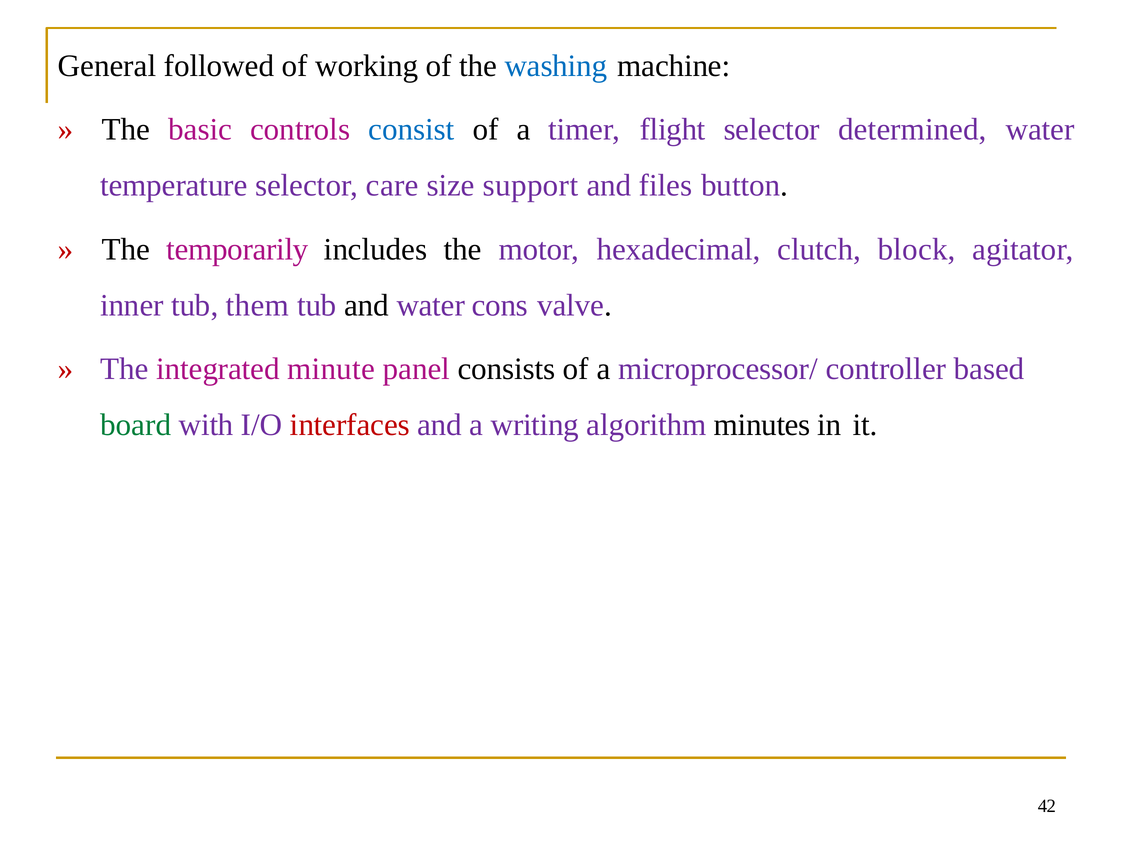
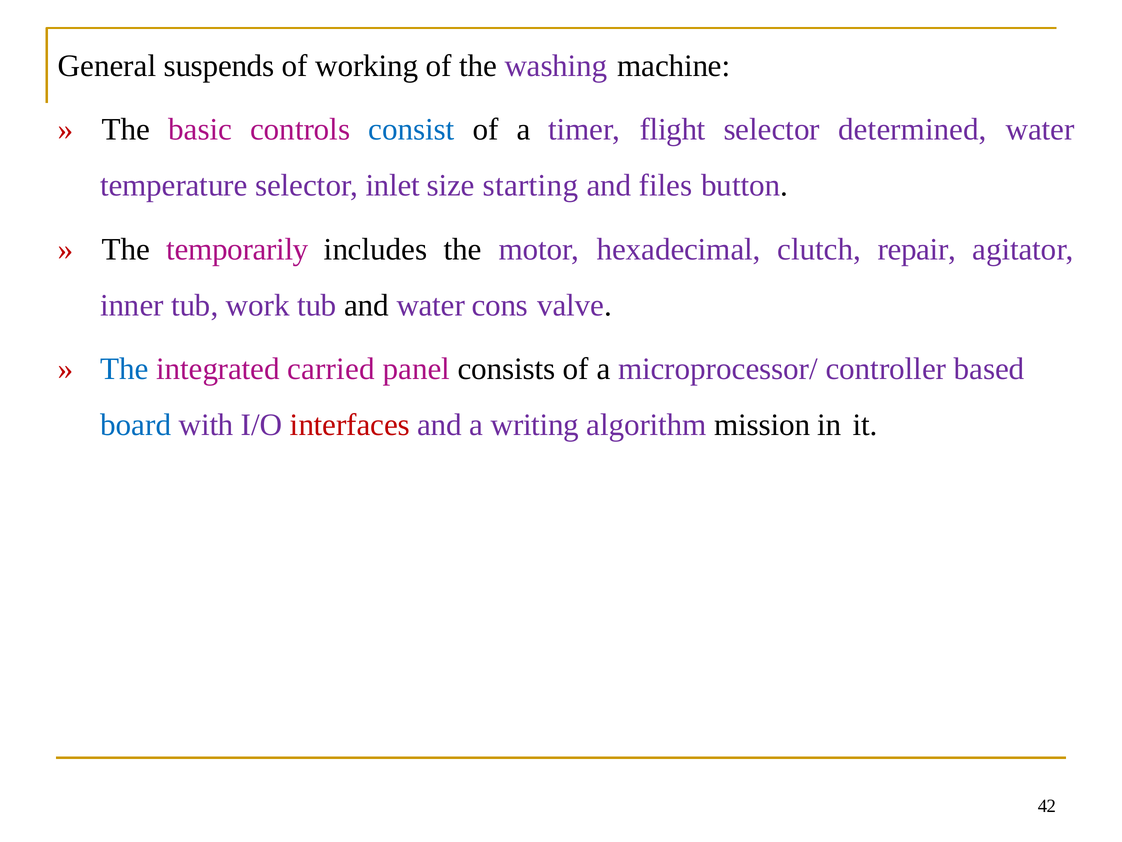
followed: followed -> suspends (219, 66)
washing colour: blue -> purple (556, 66)
care: care -> inlet (393, 185)
support: support -> starting (530, 185)
block: block -> repair (917, 249)
them: them -> work (258, 305)
The colour: purple -> blue (124, 369)
minute: minute -> carried (331, 369)
board colour: green -> blue (136, 425)
minutes: minutes -> mission (762, 425)
